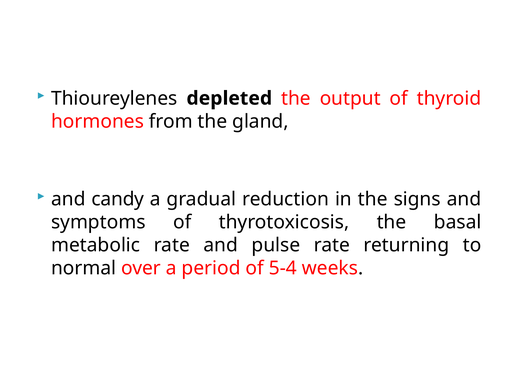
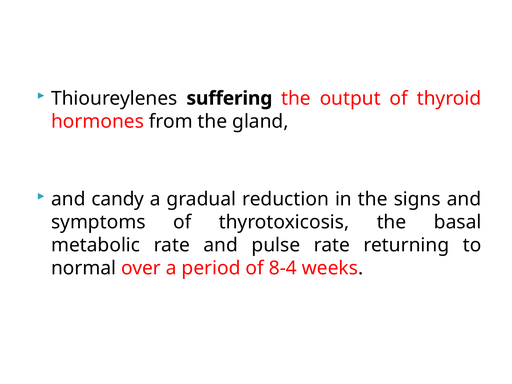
depleted: depleted -> suffering (229, 98)
5-4: 5-4 -> 8-4 (283, 268)
